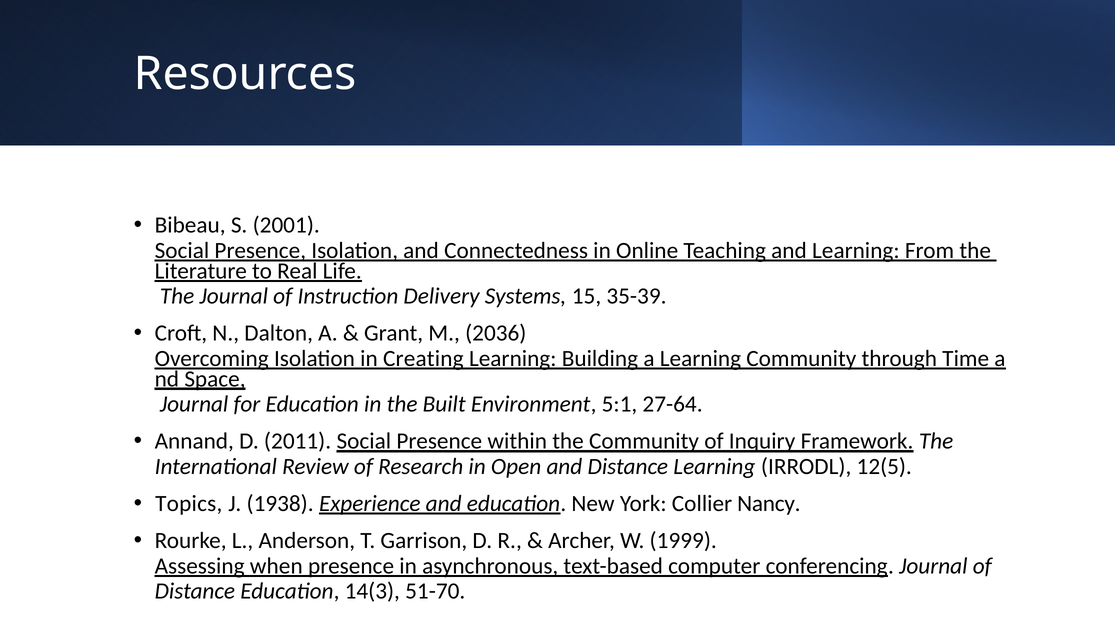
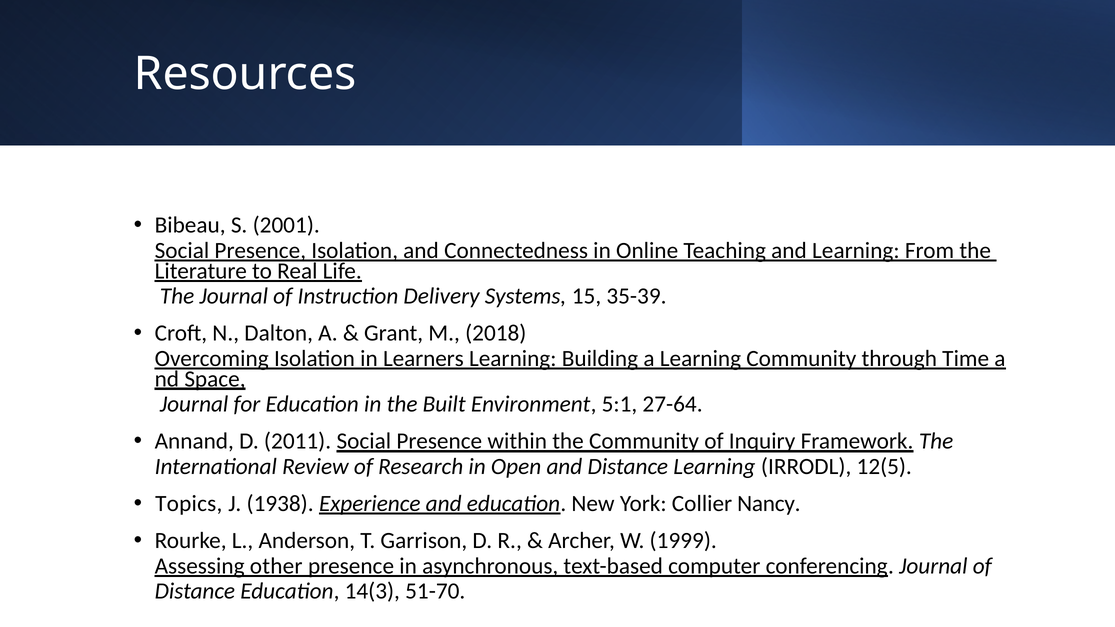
2036: 2036 -> 2018 (496, 333)
Creating: Creating -> Learners (423, 358)
when: when -> other (276, 566)
